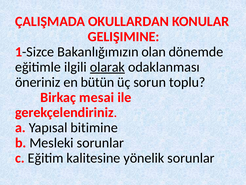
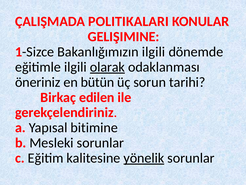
OKULLARDAN: OKULLARDAN -> POLITIKALARI (128, 21)
Bakanlığımızın olan: olan -> ilgili (154, 52)
toplu: toplu -> tarihi (187, 82)
mesai: mesai -> edilen (97, 97)
yönelik underline: none -> present (144, 158)
